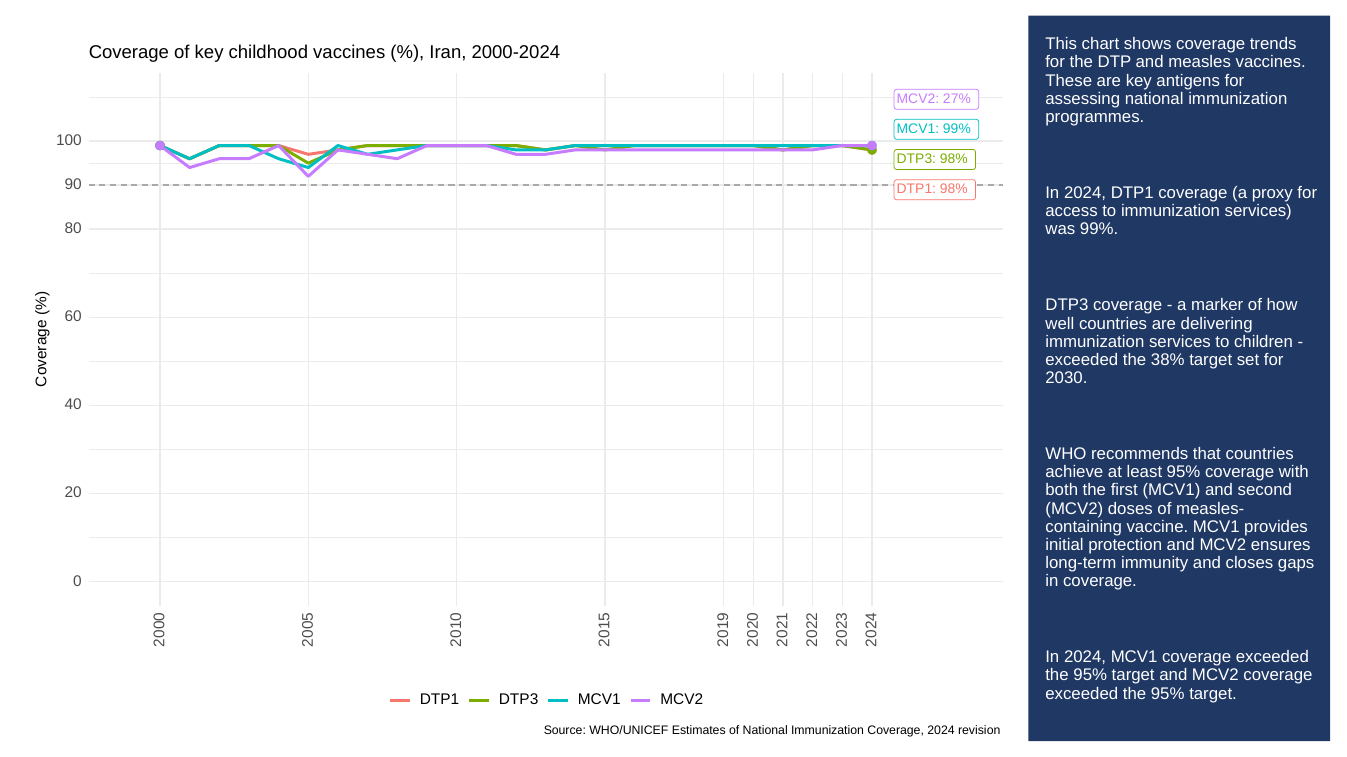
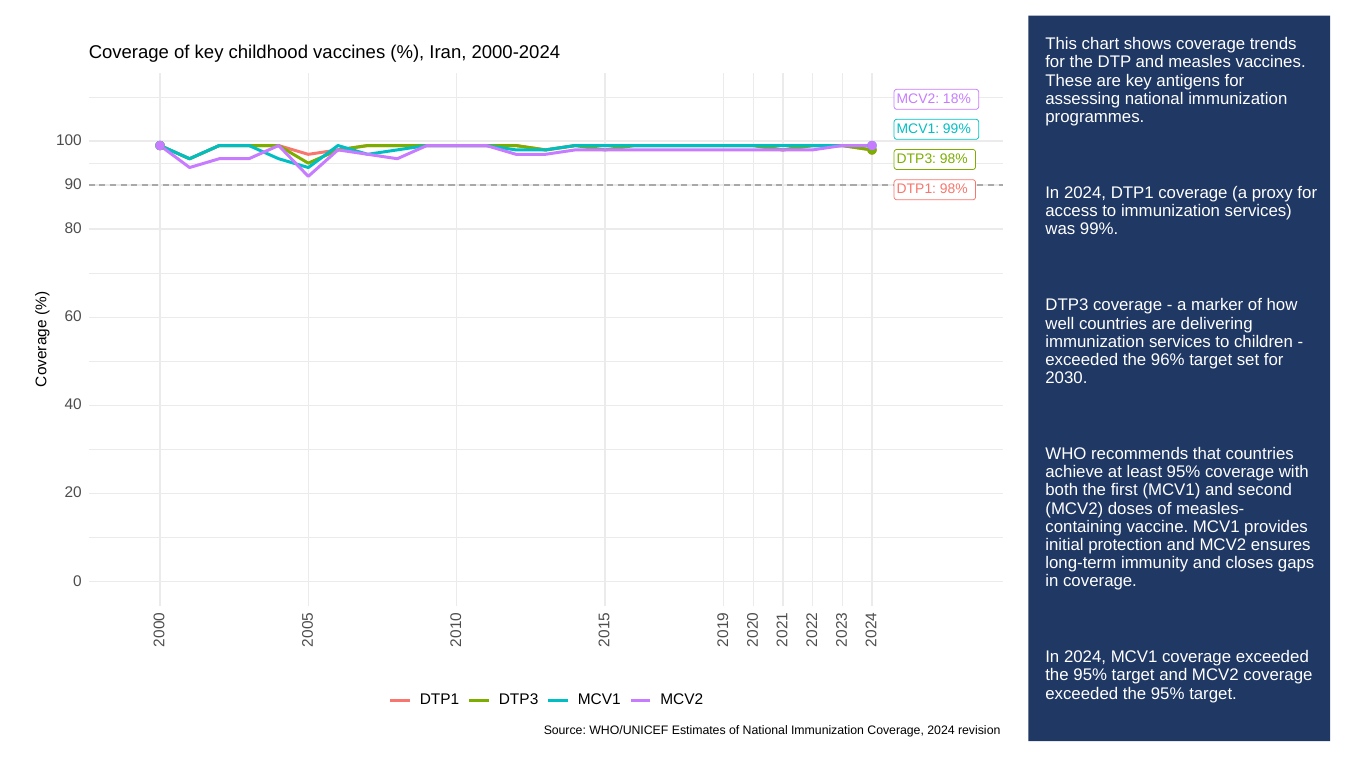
27%: 27% -> 18% (957, 99)
38%: 38% -> 96% (1168, 360)
